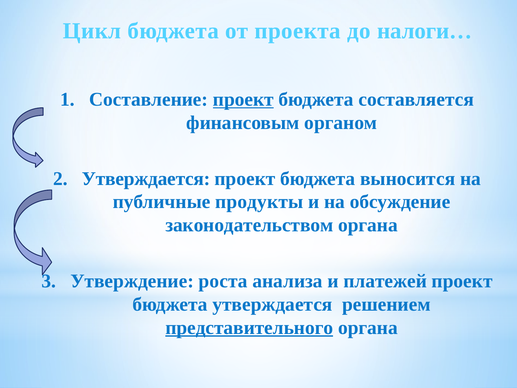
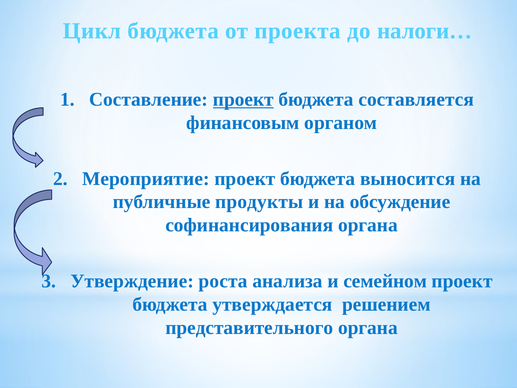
Утверждается: Утверждается -> Мероприятие (146, 178)
законодательством: законодательством -> софинансирования (249, 225)
платежей: платежей -> семейном (385, 281)
представительного underline: present -> none (249, 327)
